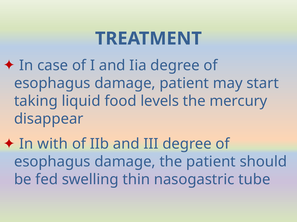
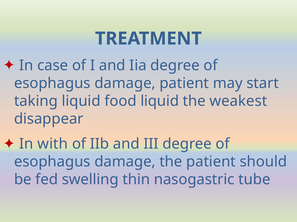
food levels: levels -> liquid (160, 101)
mercury: mercury -> weakest (238, 101)
